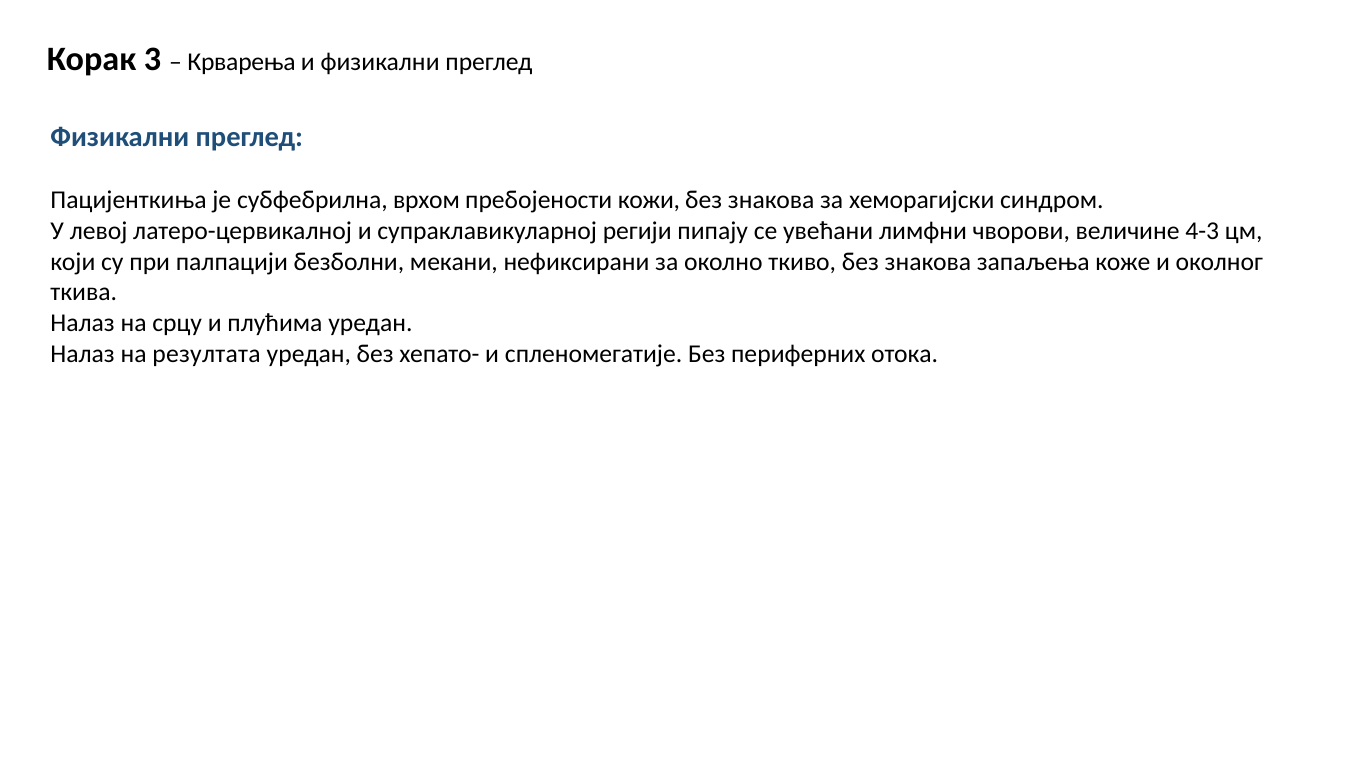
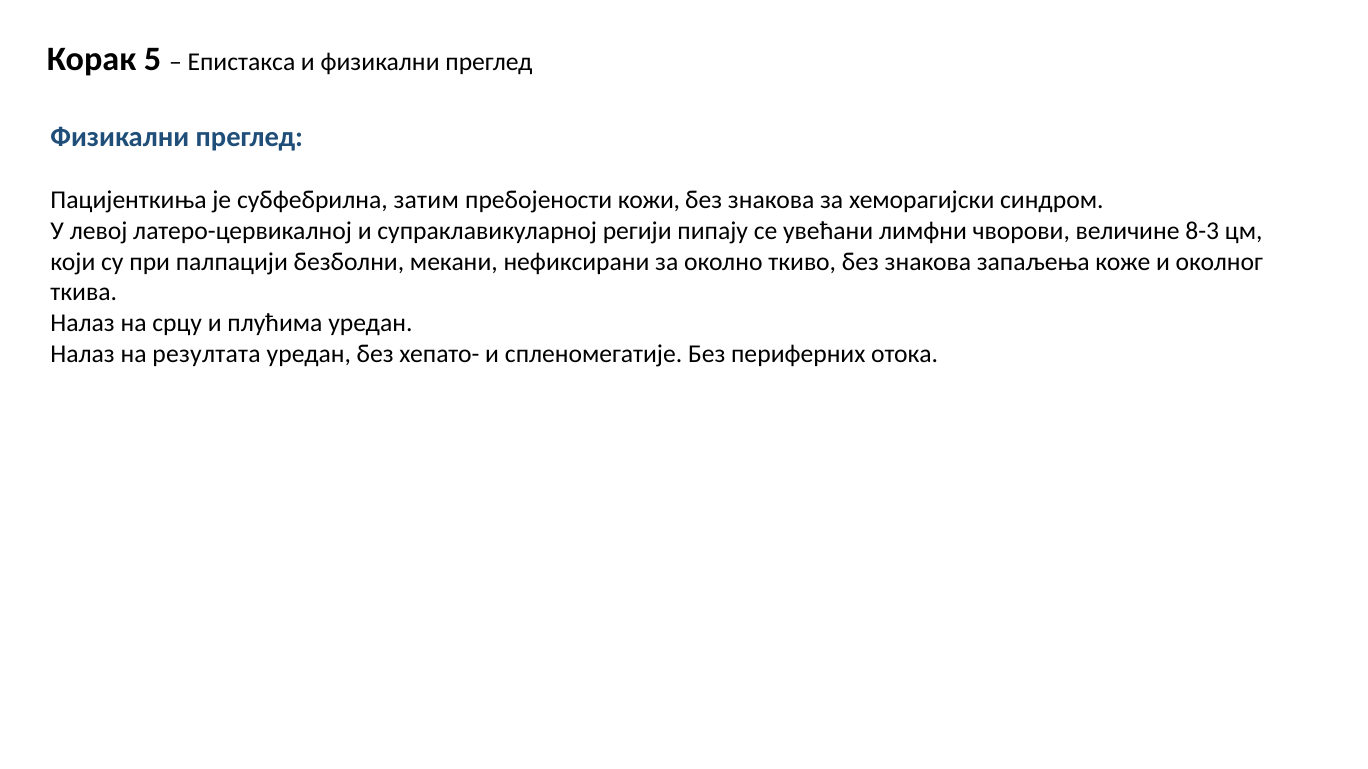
3: 3 -> 5 (152, 59)
Крварења: Крварења -> Епистакса (241, 62)
врхом: врхом -> затим (426, 200)
4-3: 4-3 -> 8-3 (1202, 231)
